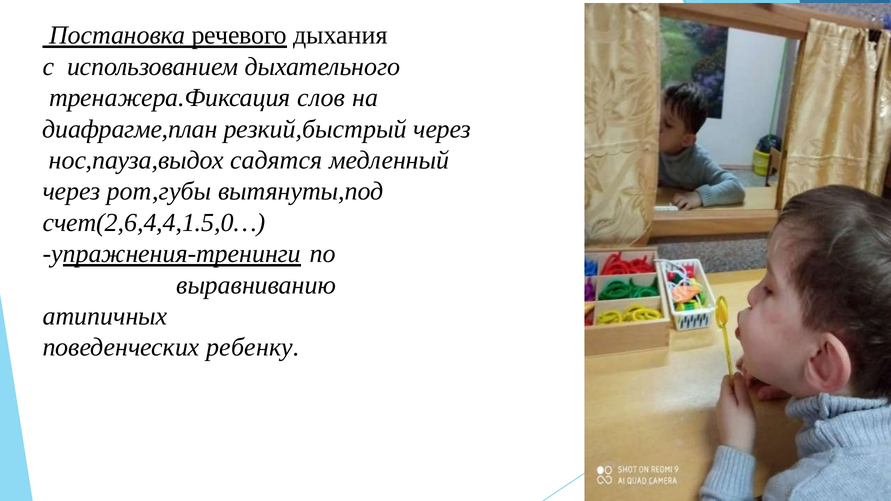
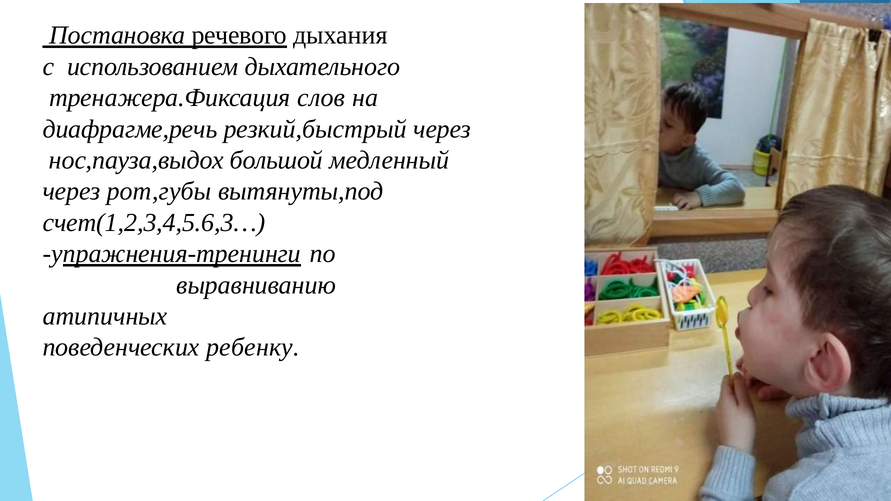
диафрагме,план: диафрагме,план -> диафрагме,речь (130, 129)
садятся: садятся -> большой (276, 160)
счет(2,6,4,4,1.5,0…: счет(2,6,4,4,1.5,0… -> счет(1,2,3,4,5.6,3… (154, 223)
